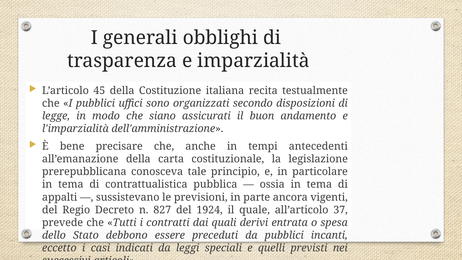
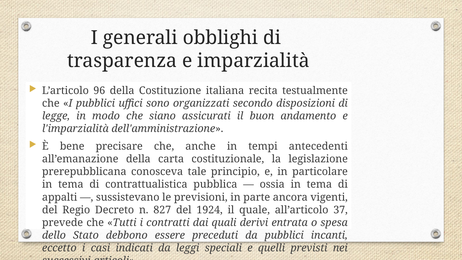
45: 45 -> 96 (99, 91)
